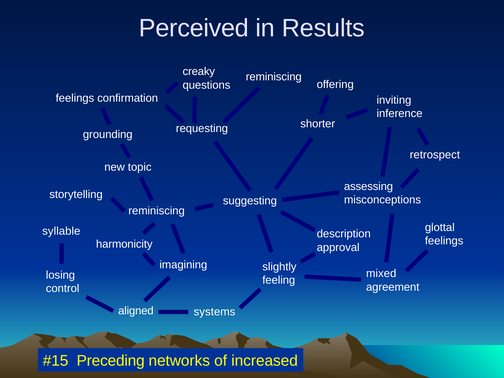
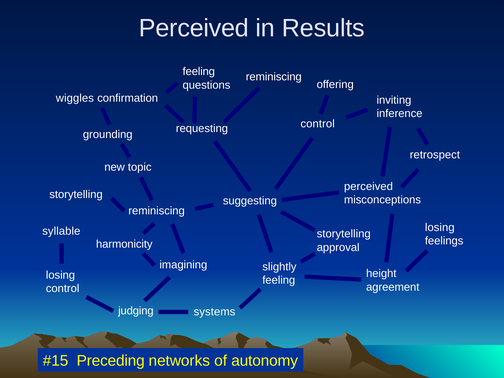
creaky: creaky -> feeling (199, 72)
feelings: feelings -> wiggles (75, 98)
shorter: shorter -> control (318, 124)
assessing: assessing -> perceived (368, 186)
glottal: glottal -> losing (440, 227)
description: description -> storytelling (344, 234)
mixed: mixed -> height (381, 274)
aligned: aligned -> judging (136, 311)
increased: increased -> autonomy (265, 361)
